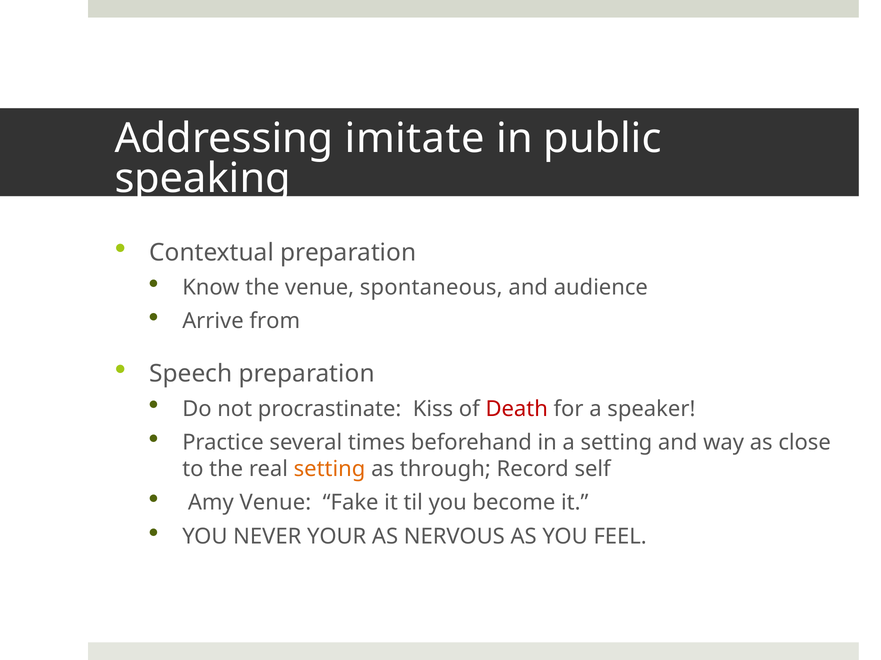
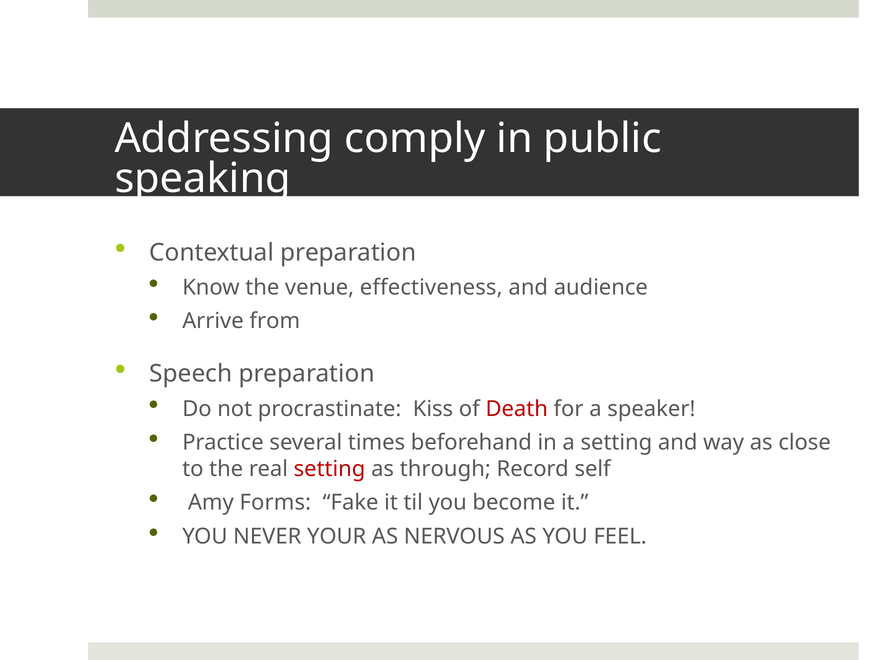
imitate: imitate -> comply (415, 139)
spontaneous: spontaneous -> effectiveness (431, 288)
setting colour: orange -> red (330, 469)
Amy Venue: Venue -> Forms (275, 503)
